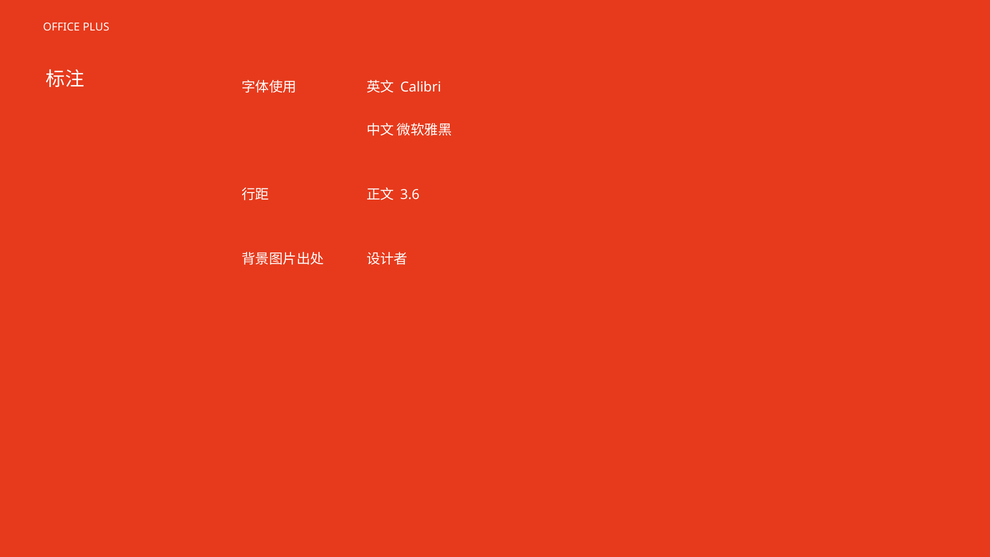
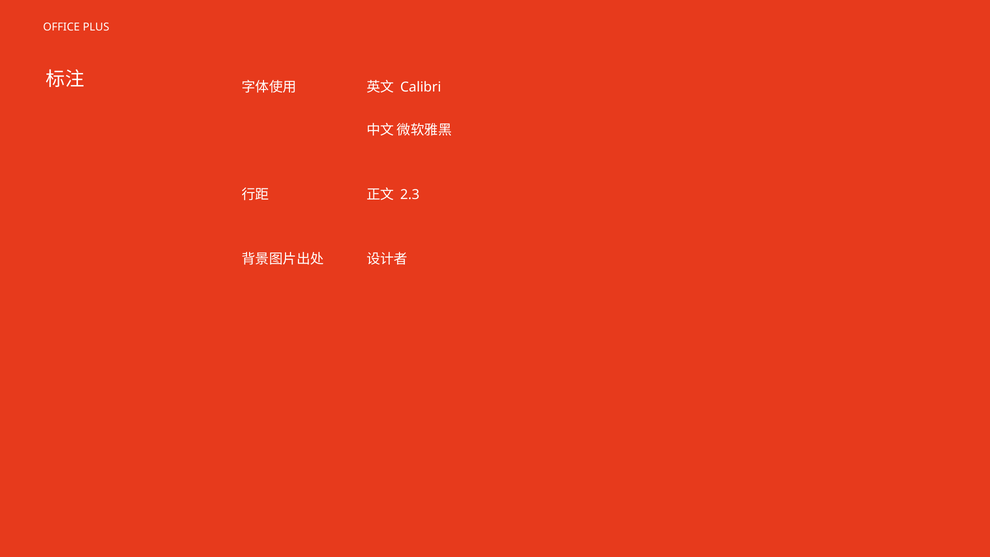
3.6: 3.6 -> 2.3 (410, 195)
